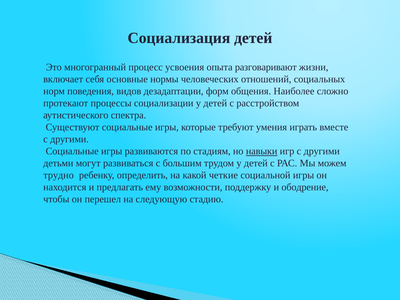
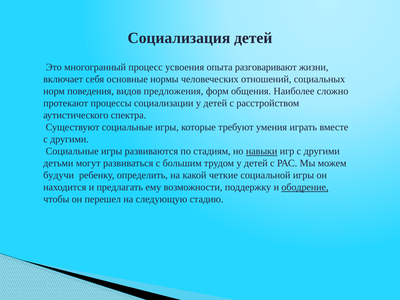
дезадаптации: дезадаптации -> предложения (174, 91)
трудно: трудно -> будучи (59, 175)
ободрение underline: none -> present (305, 187)
